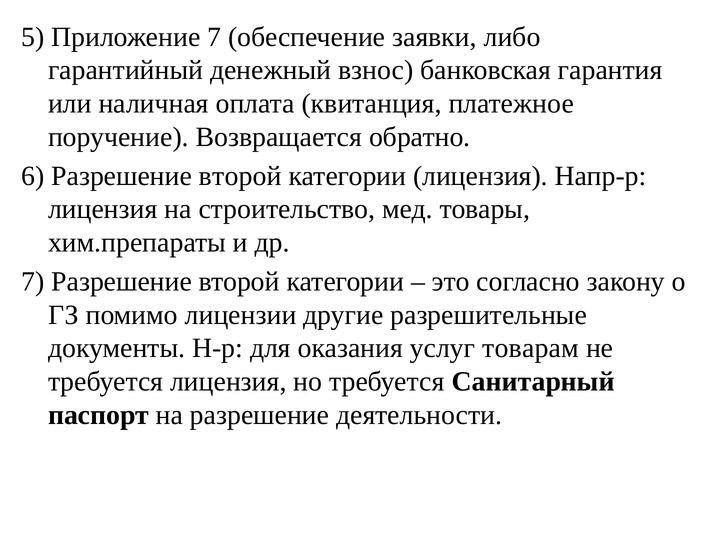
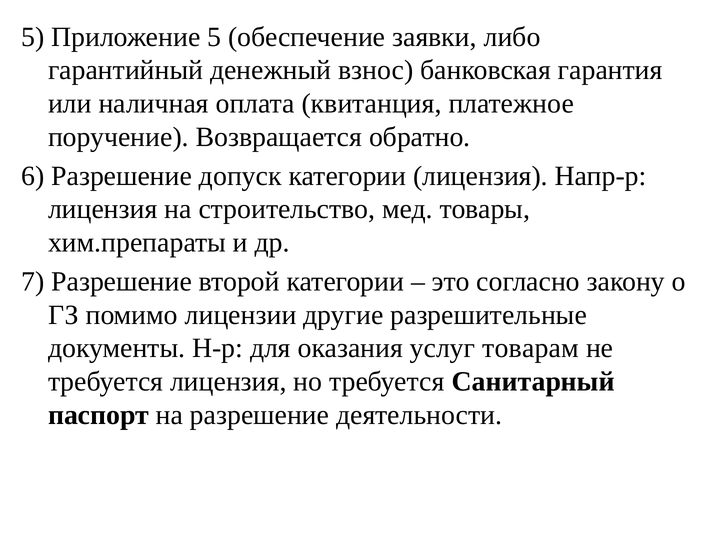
Приложение 7: 7 -> 5 (214, 37)
6 Разрешение второй: второй -> допуск (240, 176)
